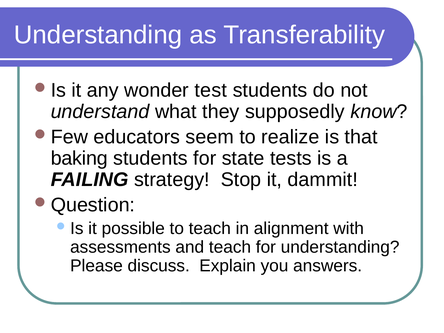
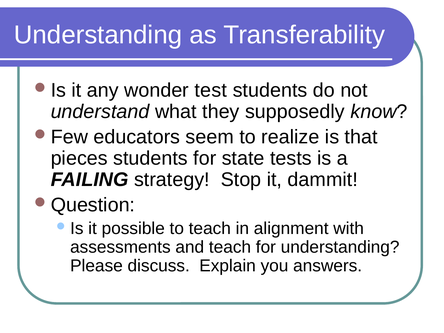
baking: baking -> pieces (79, 158)
